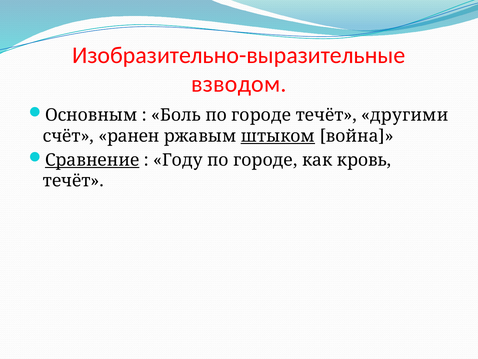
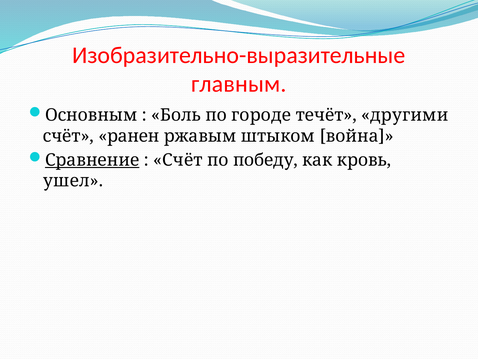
взводом: взводом -> главным (239, 84)
штыком underline: present -> none (278, 136)
Году: Году -> Счёт (178, 160)
городе: городе -> победу (265, 160)
течёт: течёт -> ушел (73, 181)
